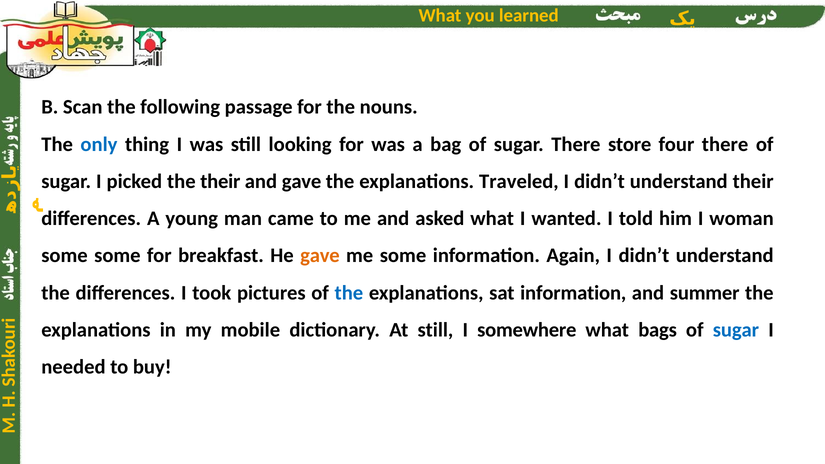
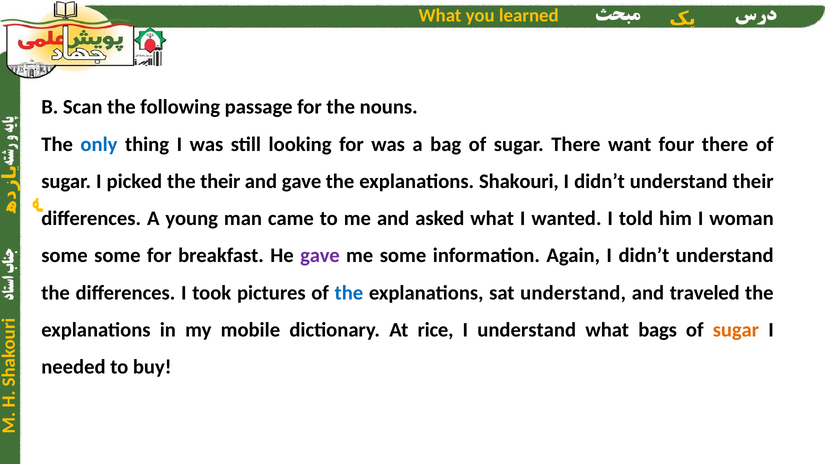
store: store -> want (630, 144)
Traveled: Traveled -> Shakouri (519, 181)
gave colour: orange -> purple (320, 256)
sat information: information -> understand (573, 293)
summer: summer -> traveled (705, 293)
At still: still -> rice (435, 330)
I somewhere: somewhere -> understand (527, 330)
sugar colour: blue -> orange (736, 330)
